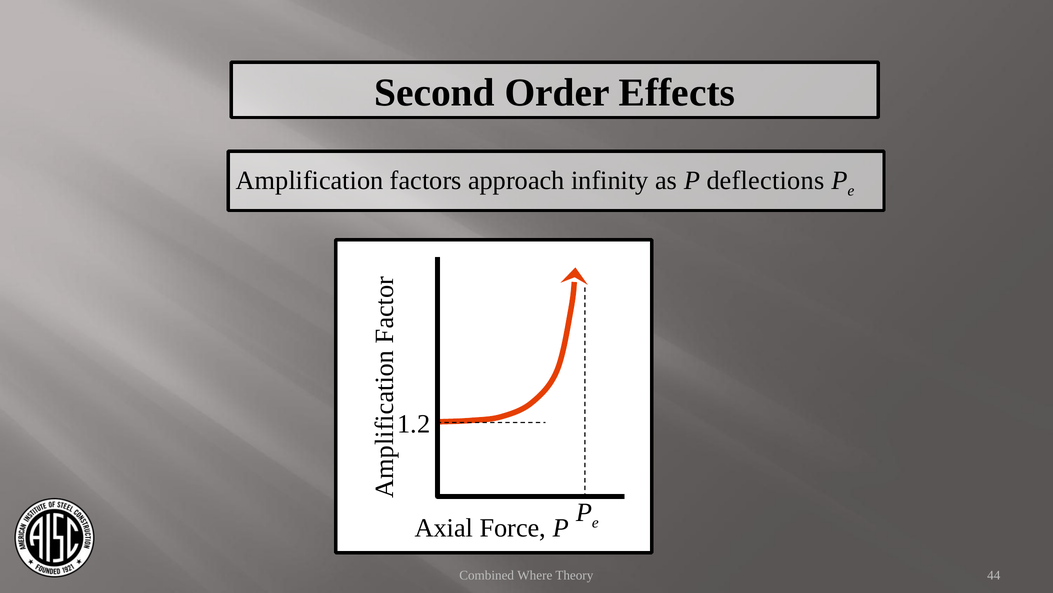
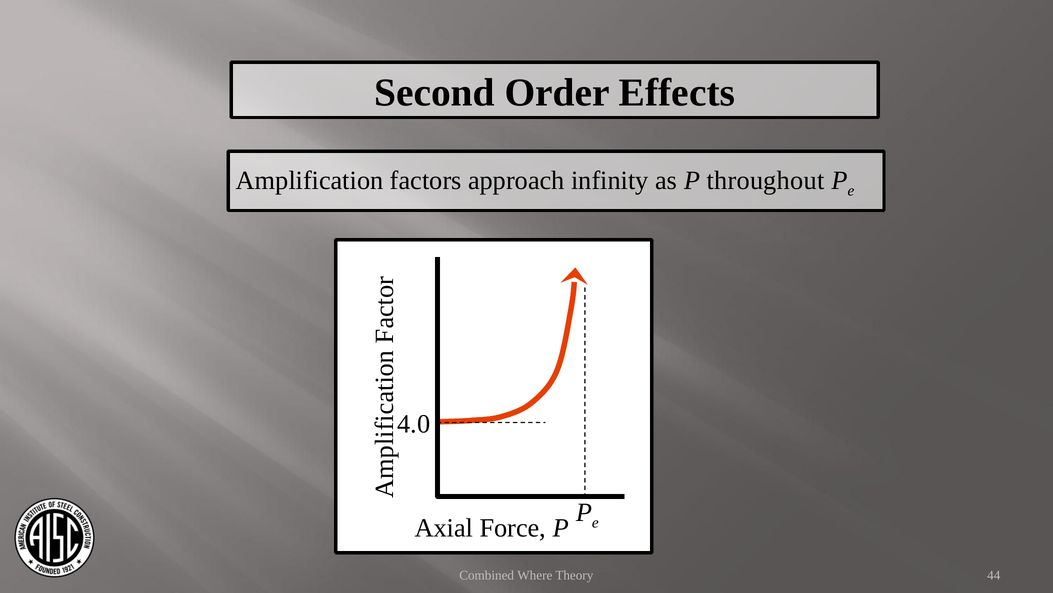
deflections: deflections -> throughout (766, 180)
1.2: 1.2 -> 4.0 (414, 423)
